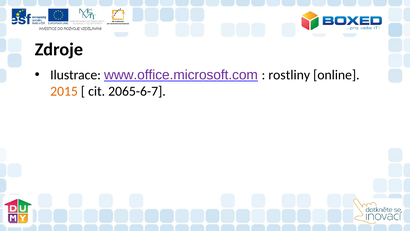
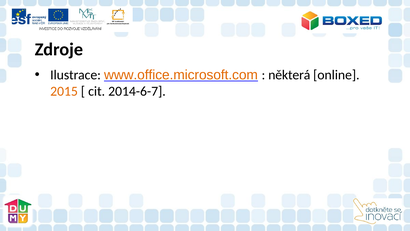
www.office.microsoft.com colour: purple -> orange (181, 75)
rostliny: rostliny -> některá (289, 75)
2065-6-7: 2065-6-7 -> 2014-6-7 (137, 91)
